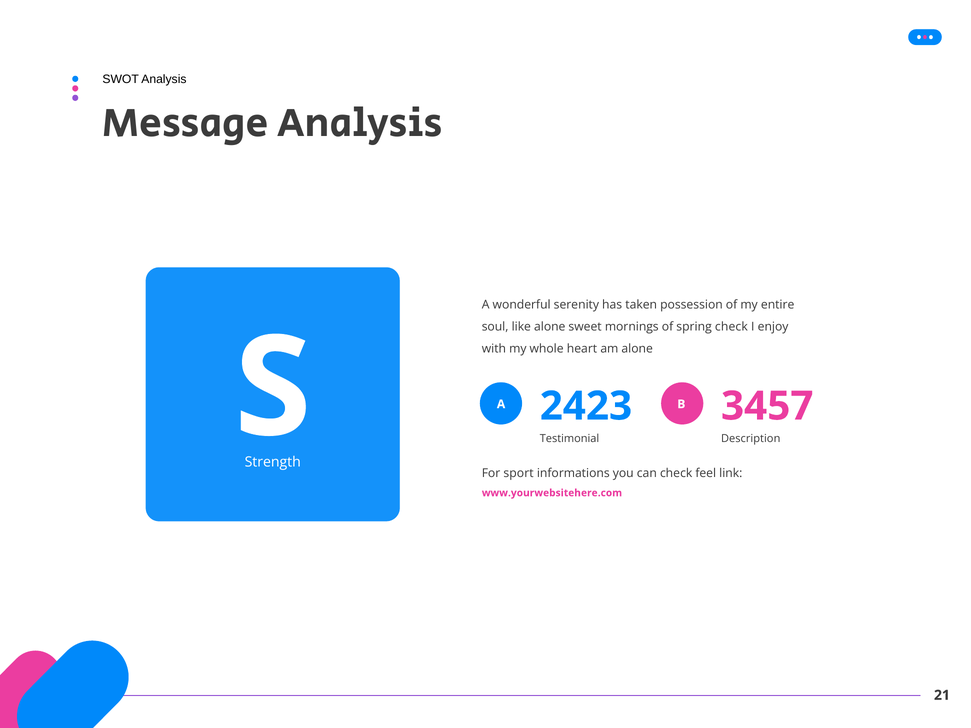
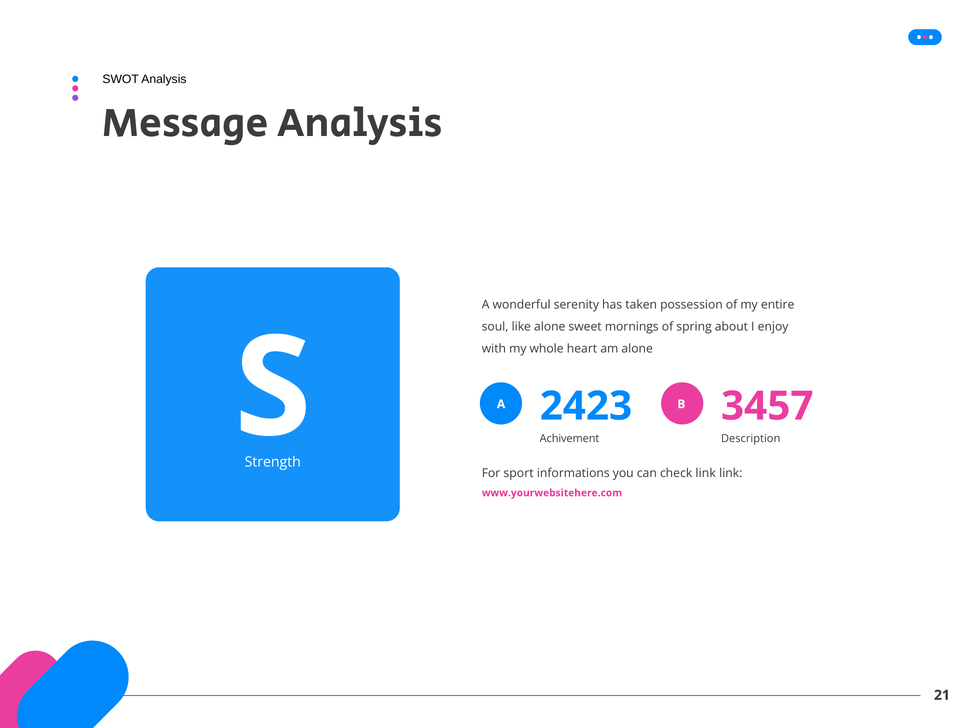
spring check: check -> about (731, 327)
Testimonial: Testimonial -> Achivement (570, 439)
check feel: feel -> link (706, 474)
